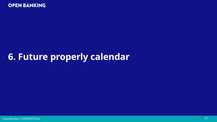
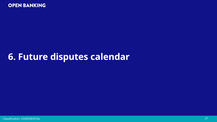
properly: properly -> disputes (69, 57)
